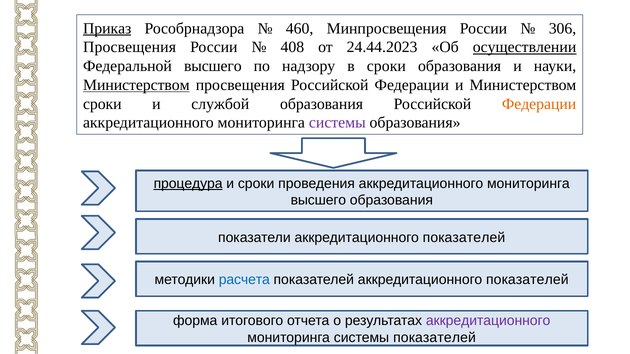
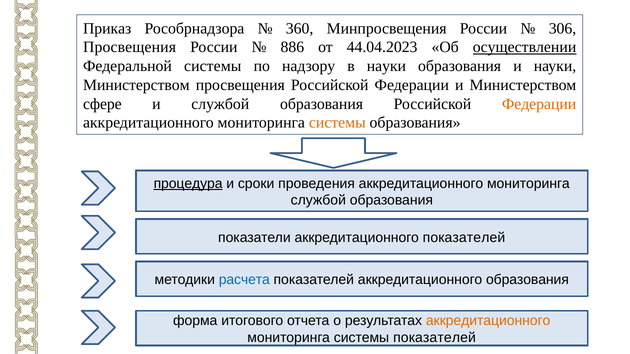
Приказ underline: present -> none (107, 28)
460: 460 -> 360 (300, 28)
408: 408 -> 886 (292, 47)
24.44.2023: 24.44.2023 -> 44.04.2023 (382, 47)
Федеральной высшего: высшего -> системы (213, 66)
в сроки: сроки -> науки (386, 66)
Министерством underline: present -> none (136, 85)
сроки: сроки -> сфере (102, 104)
системы colour: purple -> orange (337, 123)
высшего: высшего -> службой (318, 200)
показателей аккредитационного показателей: показателей -> образования (527, 280)
аккредитационного colour: purple -> orange (488, 321)
